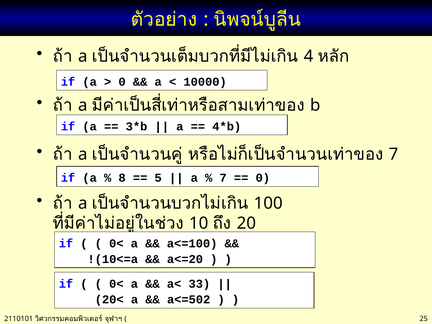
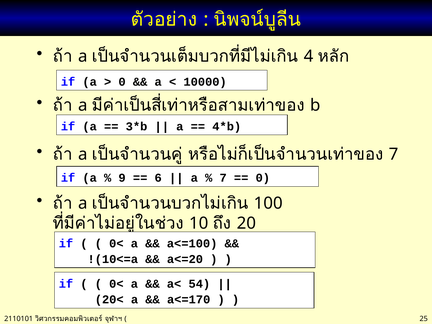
8: 8 -> 9 (122, 178)
5: 5 -> 6 (158, 178)
33: 33 -> 54 (199, 284)
a<=502: a<=502 -> a<=170 (189, 300)
